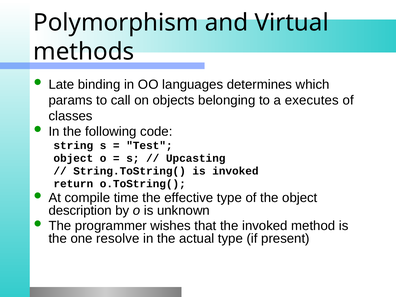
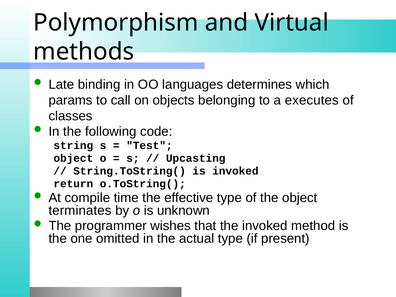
description: description -> terminates (80, 211)
resolve: resolve -> omitted (118, 239)
